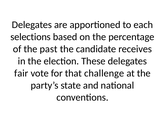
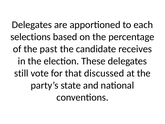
fair: fair -> still (21, 73)
challenge: challenge -> discussed (104, 73)
